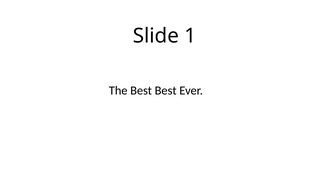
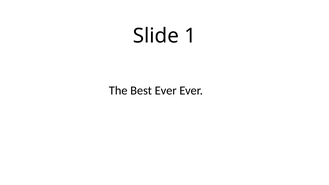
Best Best: Best -> Ever (166, 91)
